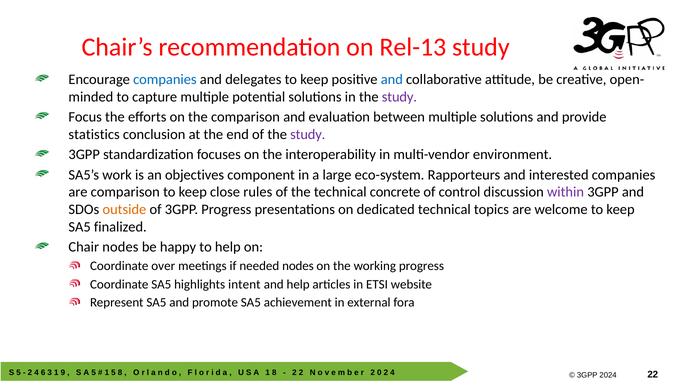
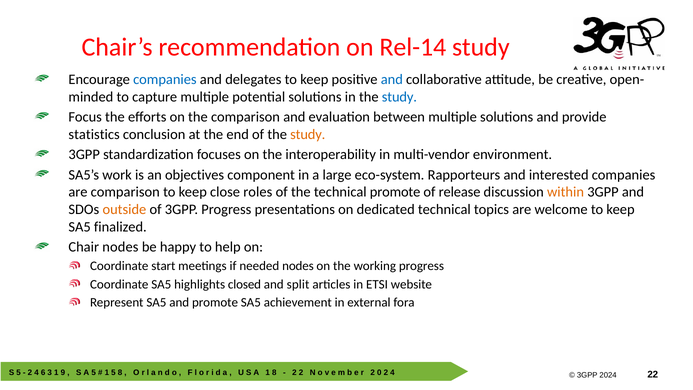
Rel-13: Rel-13 -> Rel-14 (413, 47)
study colour: purple -> blue (399, 97)
study colour: purple -> orange (308, 134)
rules: rules -> roles (258, 192)
concrete: concrete -> promote (395, 192)
control: control -> release (460, 192)
within colour: purple -> orange (566, 192)
over: over -> start (163, 266)
intent: intent -> closed (245, 284)
and help: help -> split (298, 284)
